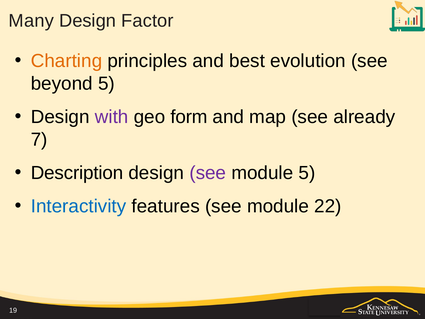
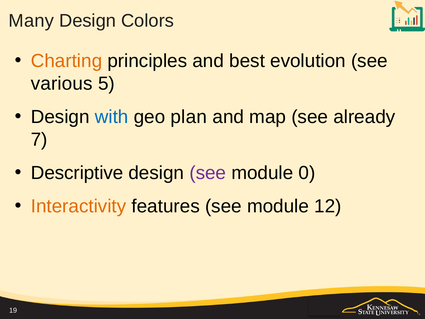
Factor: Factor -> Colors (148, 21)
beyond: beyond -> various (62, 84)
with colour: purple -> blue (112, 117)
form: form -> plan (189, 117)
Description: Description -> Descriptive (77, 173)
module 5: 5 -> 0 (307, 173)
Interactivity colour: blue -> orange (79, 206)
22: 22 -> 12 (328, 206)
